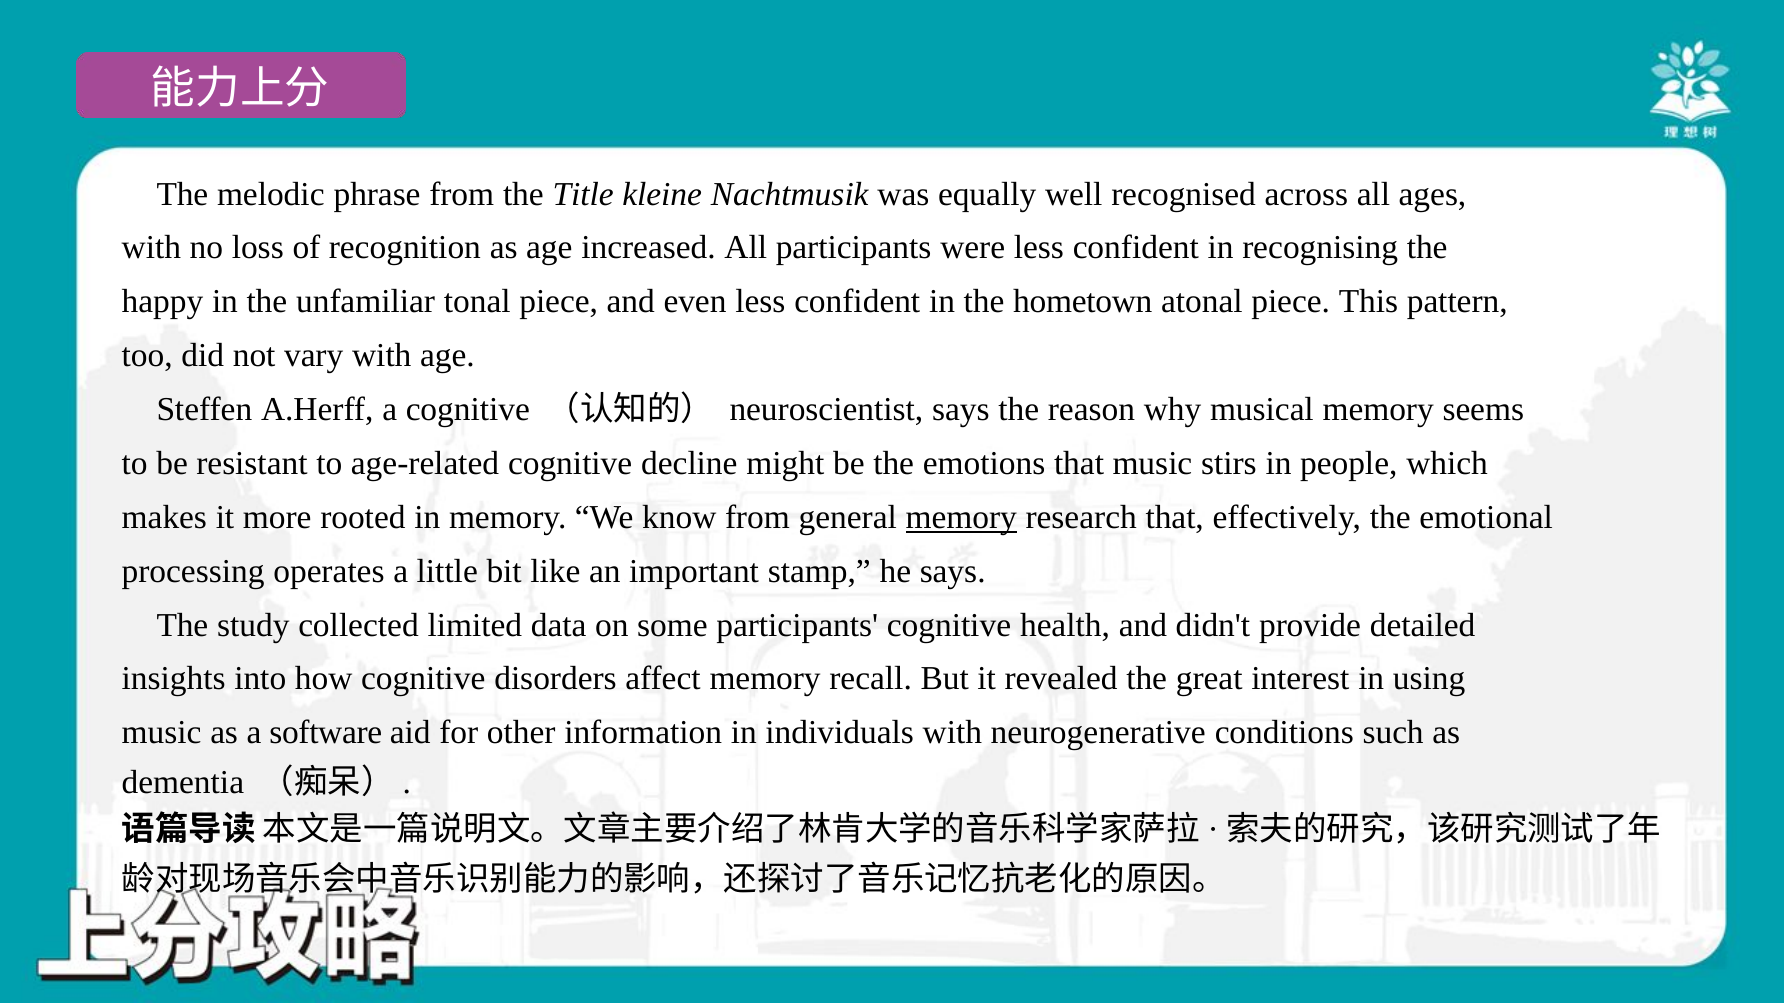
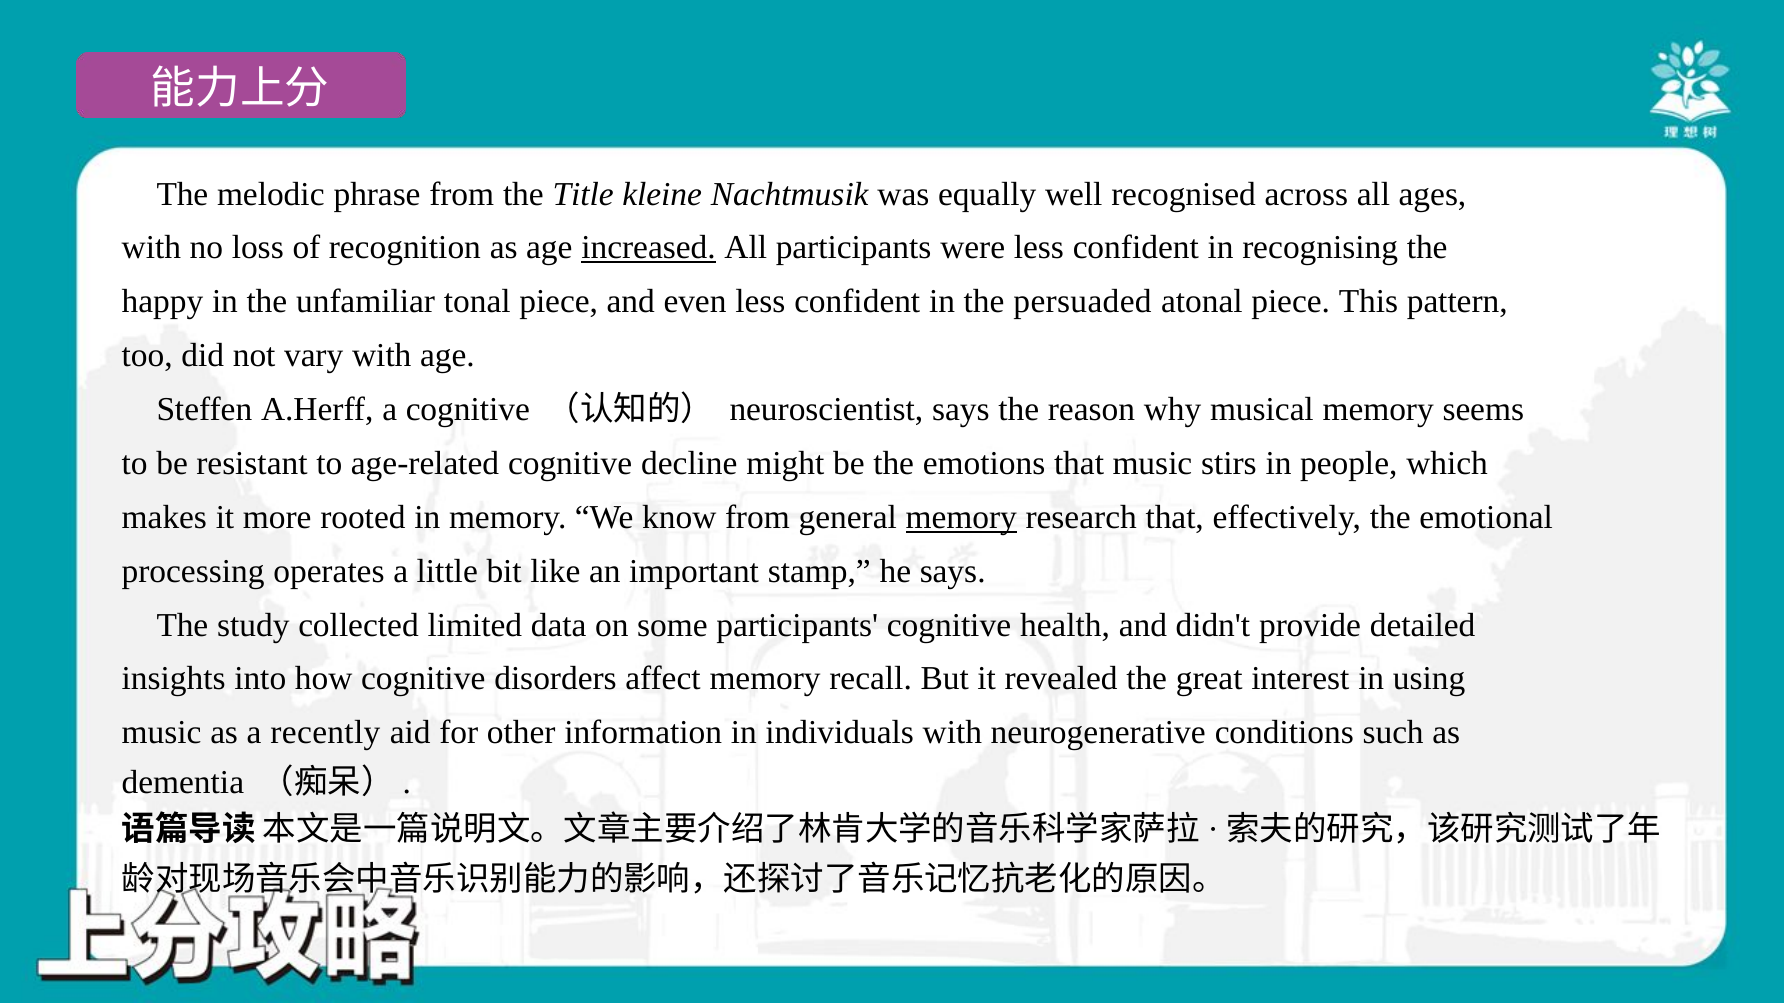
increased underline: none -> present (649, 248)
hometown: hometown -> persuaded (1083, 302)
software: software -> recently (325, 733)
